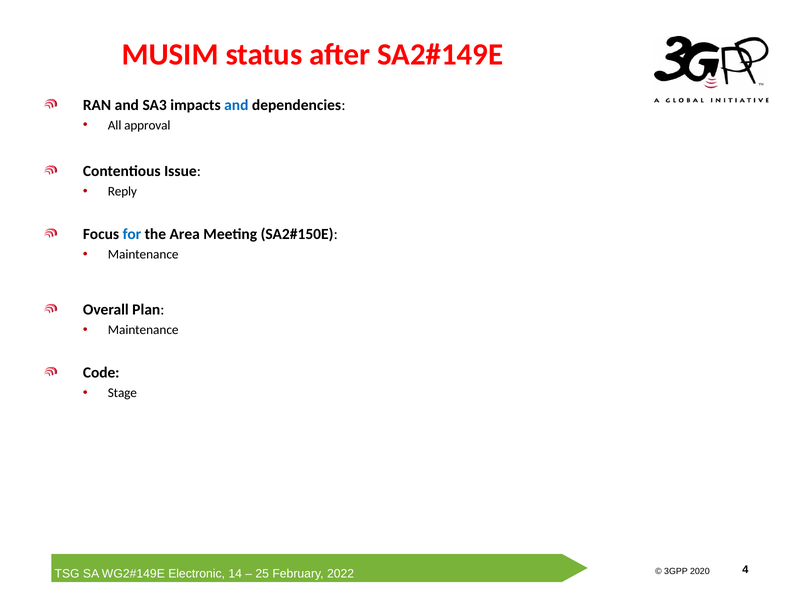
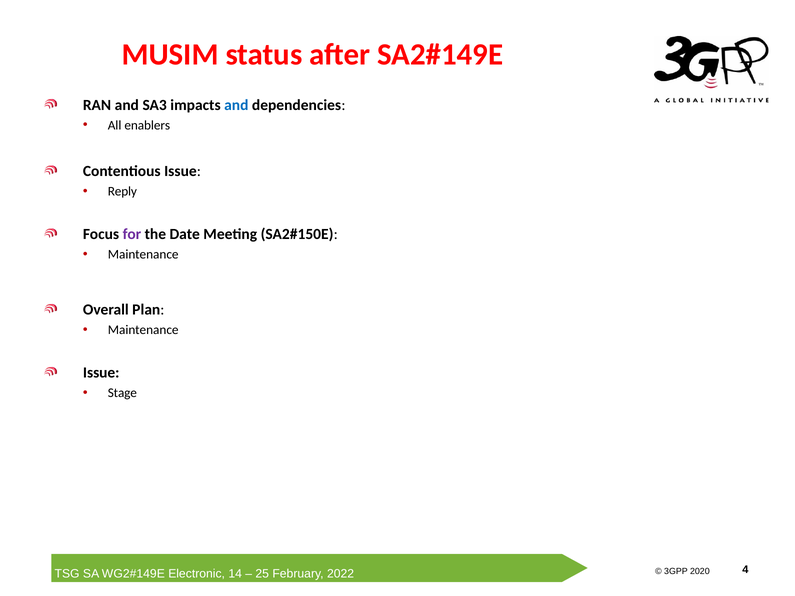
approval: approval -> enablers (147, 125)
for colour: blue -> purple (132, 234)
Area: Area -> Date (185, 234)
Code: Code -> Issue (101, 373)
